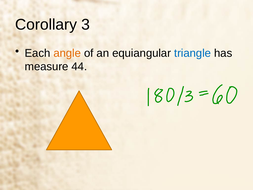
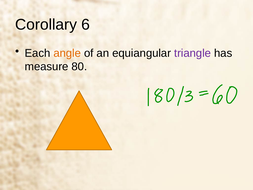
3: 3 -> 6 (86, 24)
triangle colour: blue -> purple (193, 53)
44: 44 -> 80 (79, 67)
